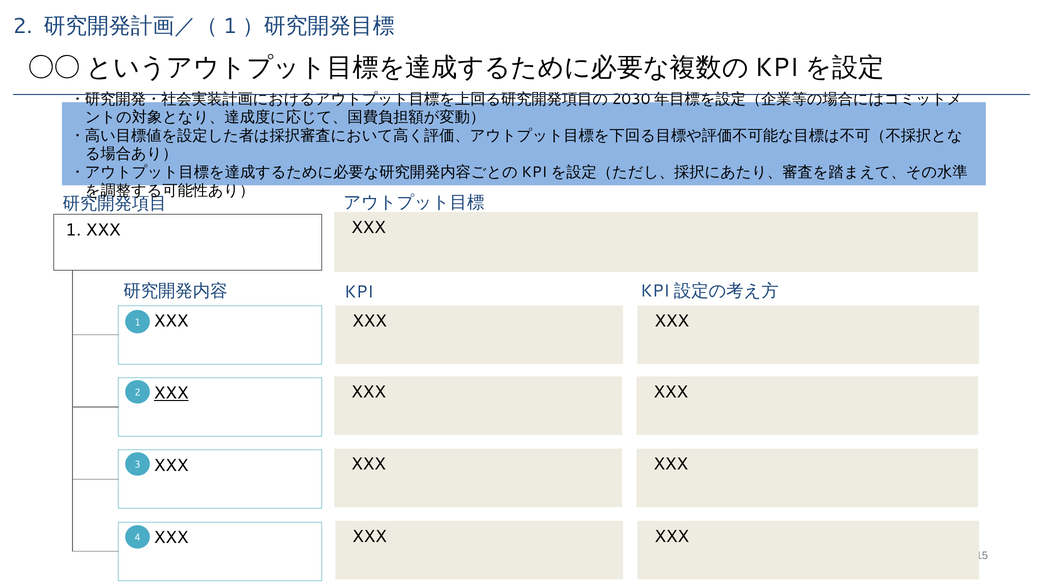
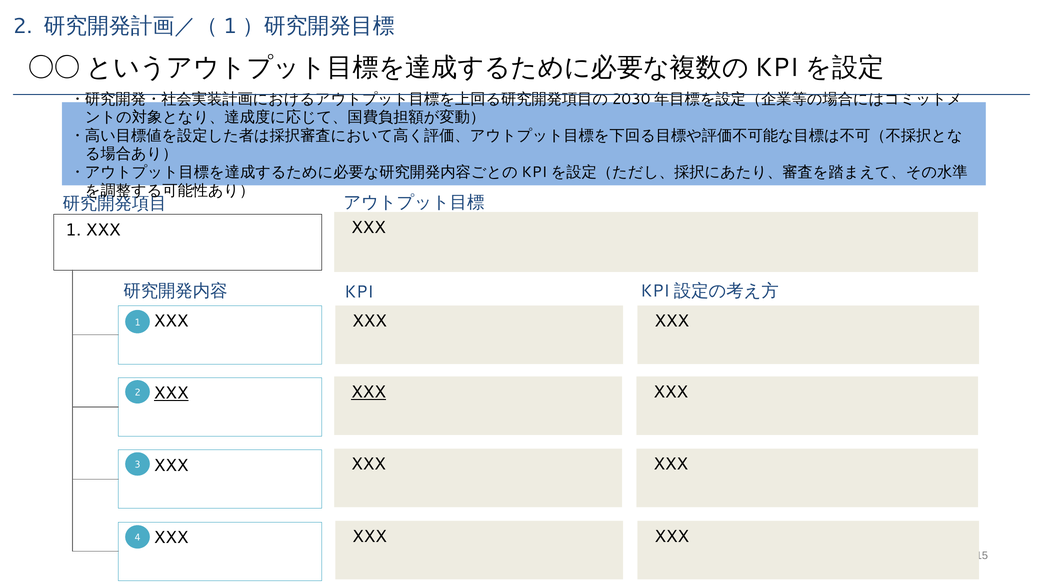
XXX underline: none -> present (369, 392)
